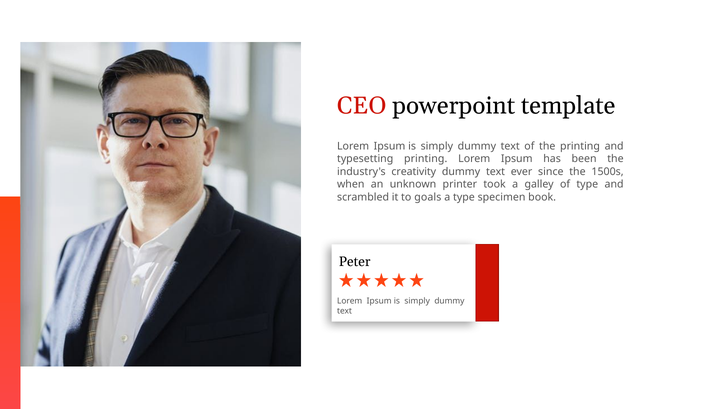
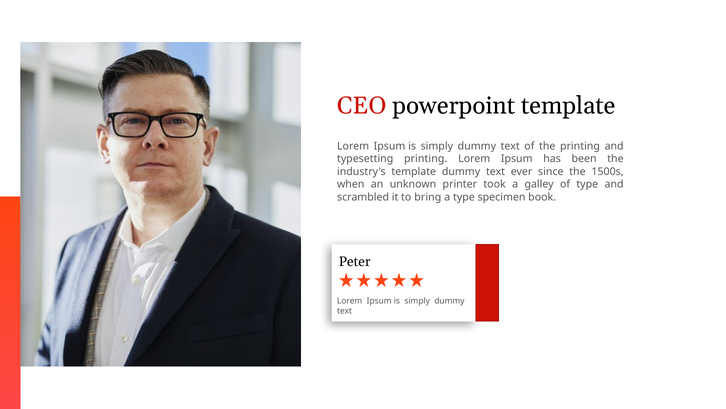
industry's creativity: creativity -> template (414, 171)
goals: goals -> bring (428, 197)
